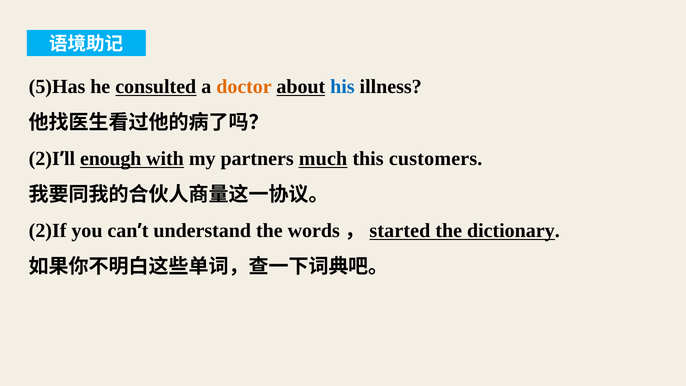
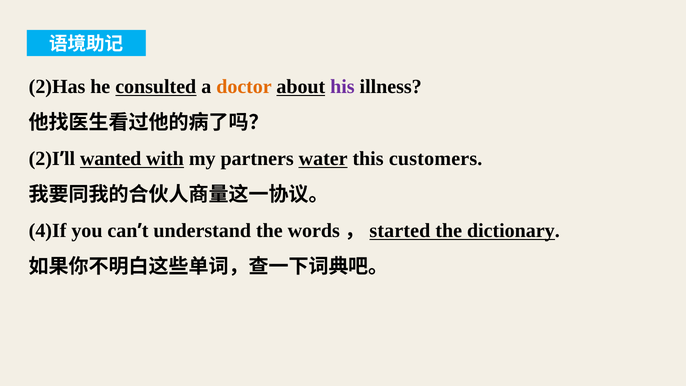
5)Has: 5)Has -> 2)Has (57, 87)
his colour: blue -> purple (342, 87)
enough: enough -> wanted (111, 159)
much: much -> water (323, 159)
2)If: 2)If -> 4)If (48, 231)
